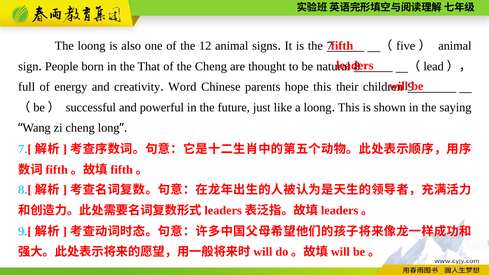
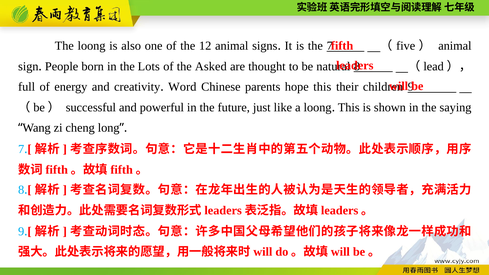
That: That -> Lots (149, 66)
the Cheng: Cheng -> Asked (211, 66)
